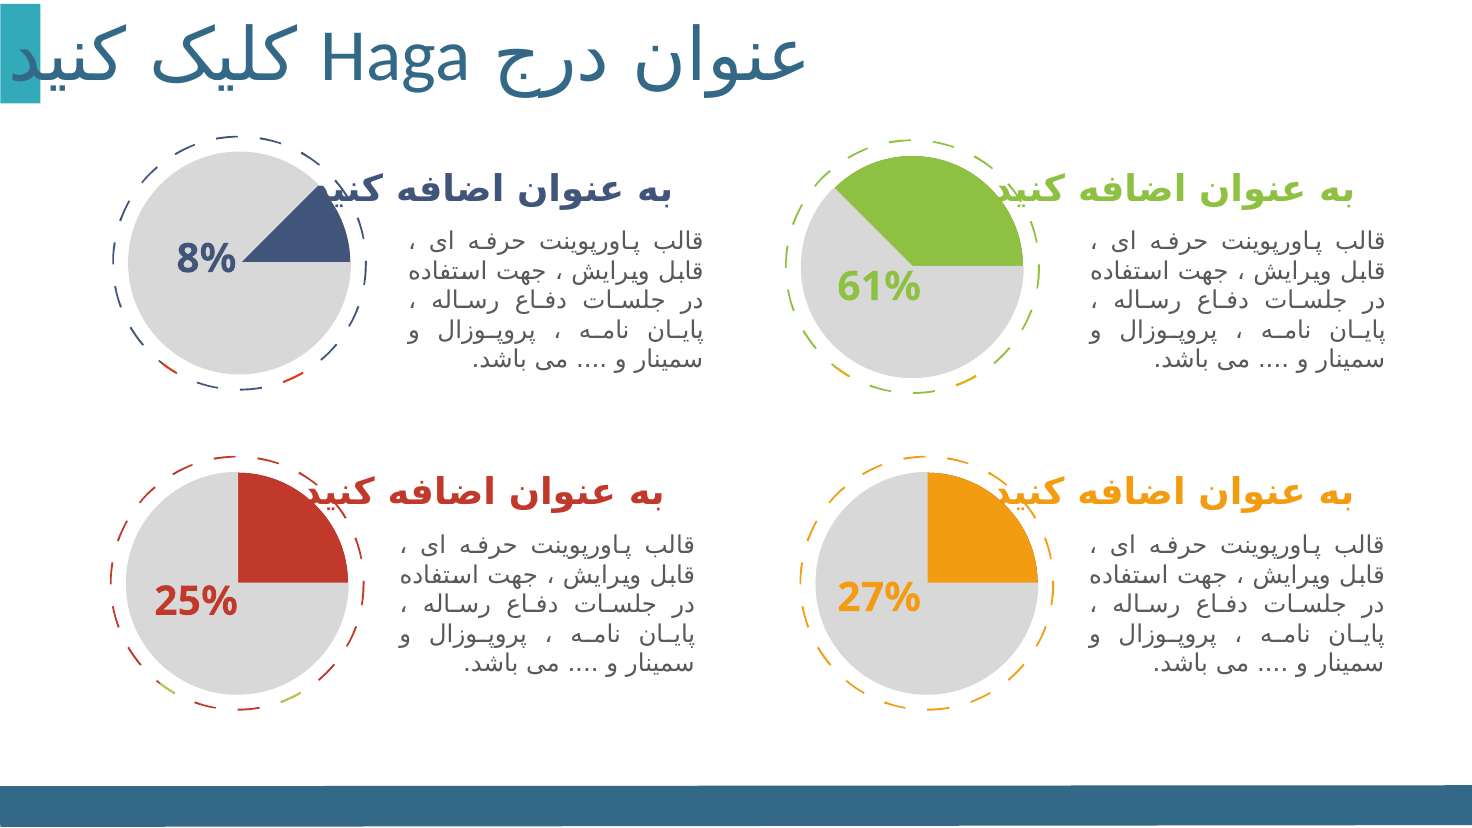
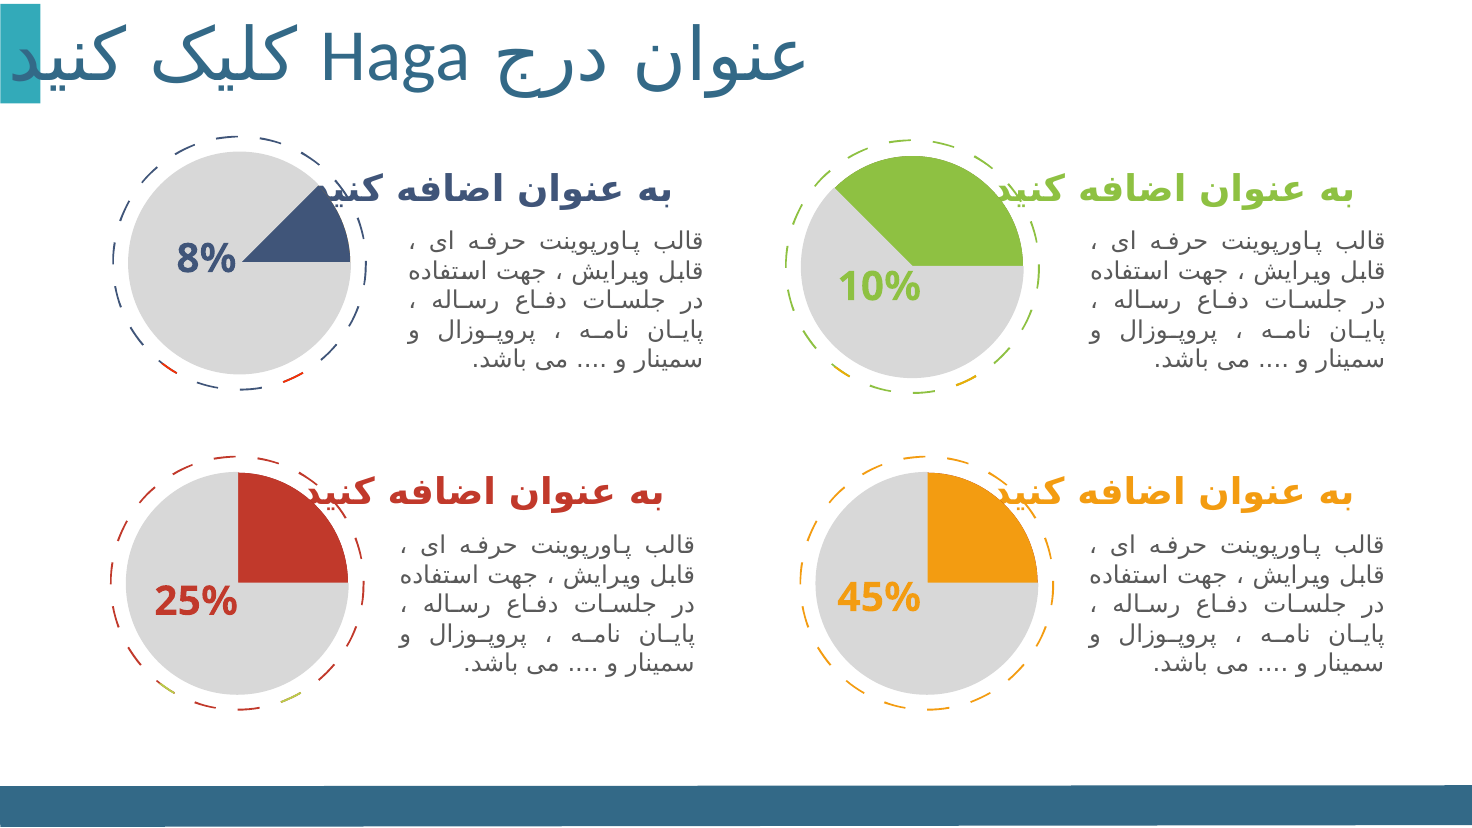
61%: 61% -> 10% (879, 287)
27%: 27% -> 45% (879, 598)
